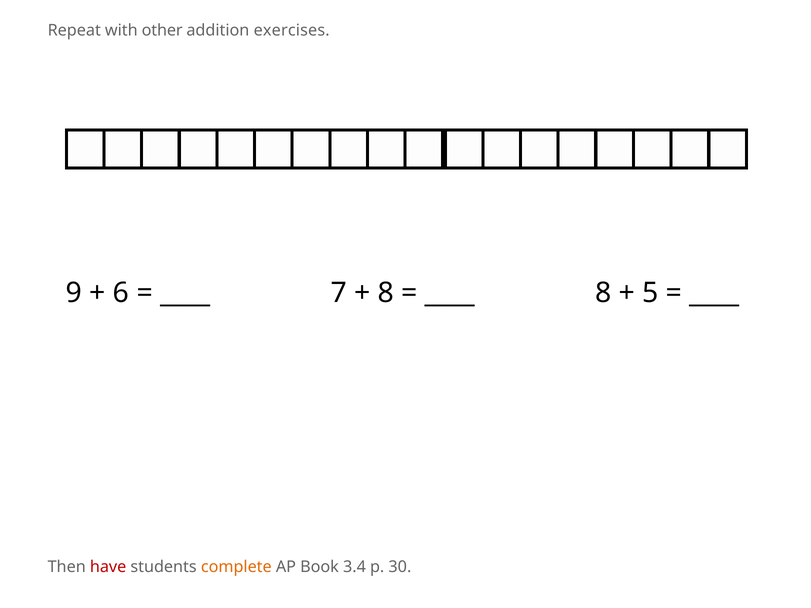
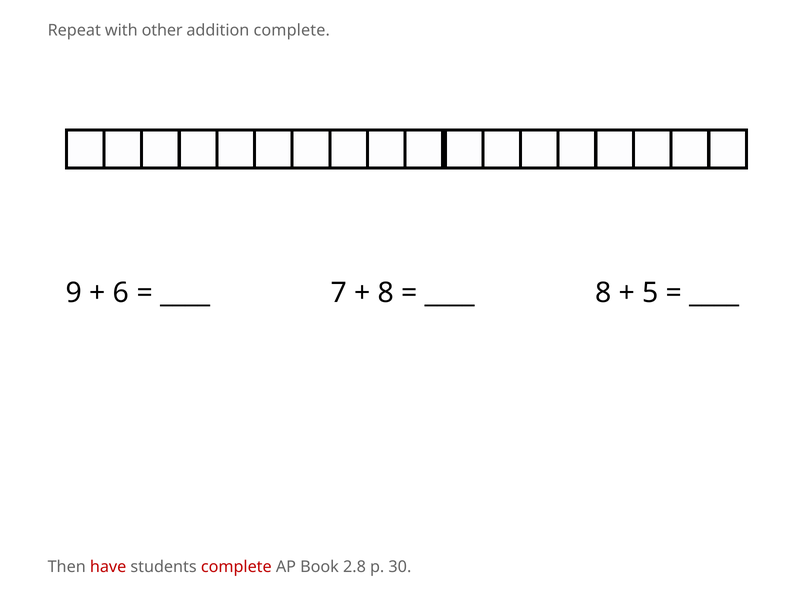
addition exercises: exercises -> complete (292, 31)
complete colour: orange -> red (236, 567)
3.4: 3.4 -> 2.8 (354, 567)
